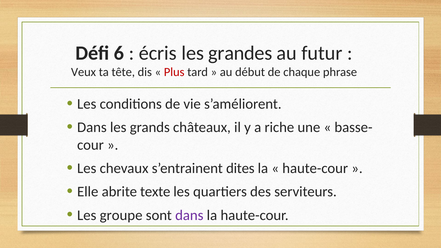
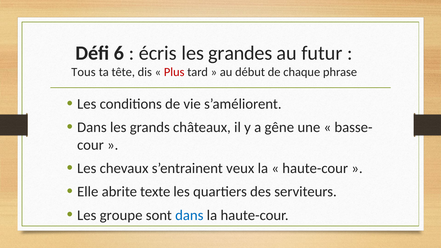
Veux: Veux -> Tous (83, 72)
riche: riche -> gêne (279, 127)
dites: dites -> veux (240, 168)
dans colour: purple -> blue (189, 215)
